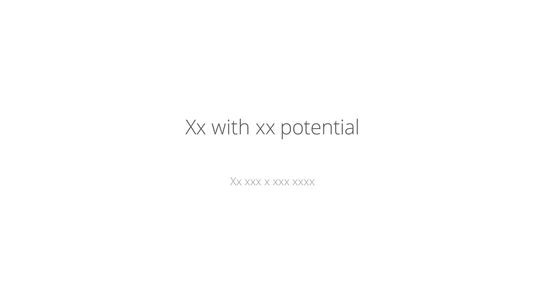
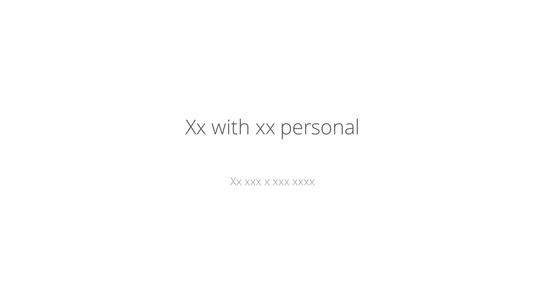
potential: potential -> personal (320, 128)
